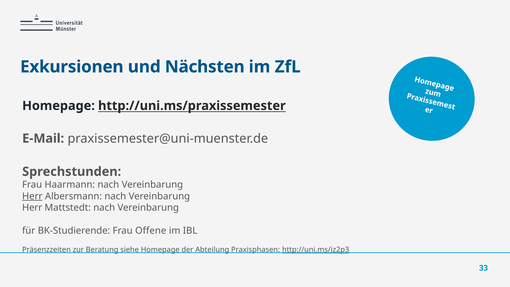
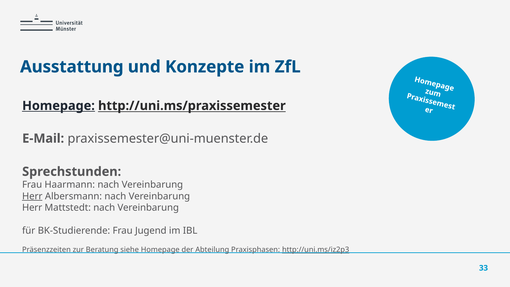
Exkursionen: Exkursionen -> Ausstattung (72, 67)
Nächsten: Nächsten -> Konzepte (205, 67)
Homepage underline: none -> present (58, 106)
Offene: Offene -> Jugend (151, 231)
